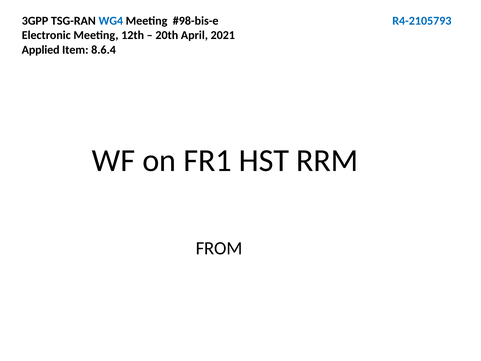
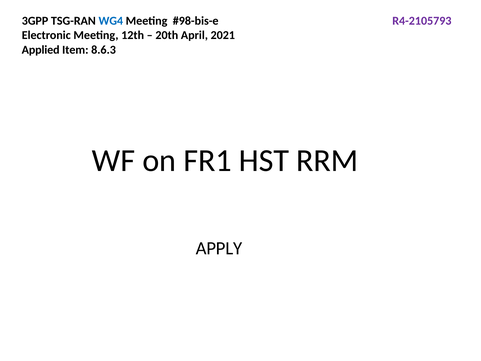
R4-2105793 colour: blue -> purple (422, 21)
8.6.4: 8.6.4 -> 8.6.3 (104, 50)
FROM: FROM -> APPLY (219, 248)
